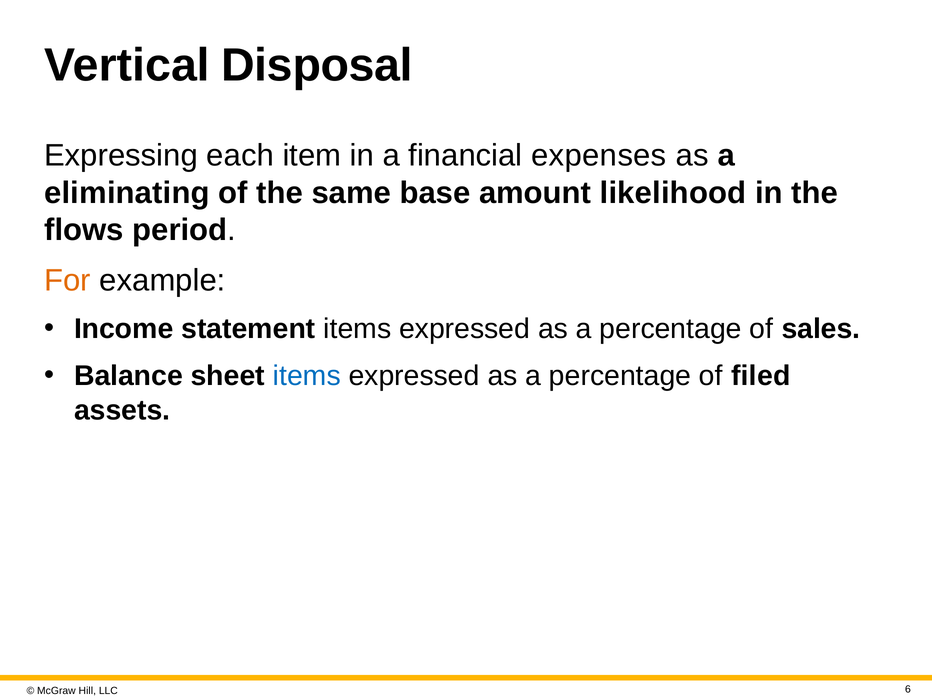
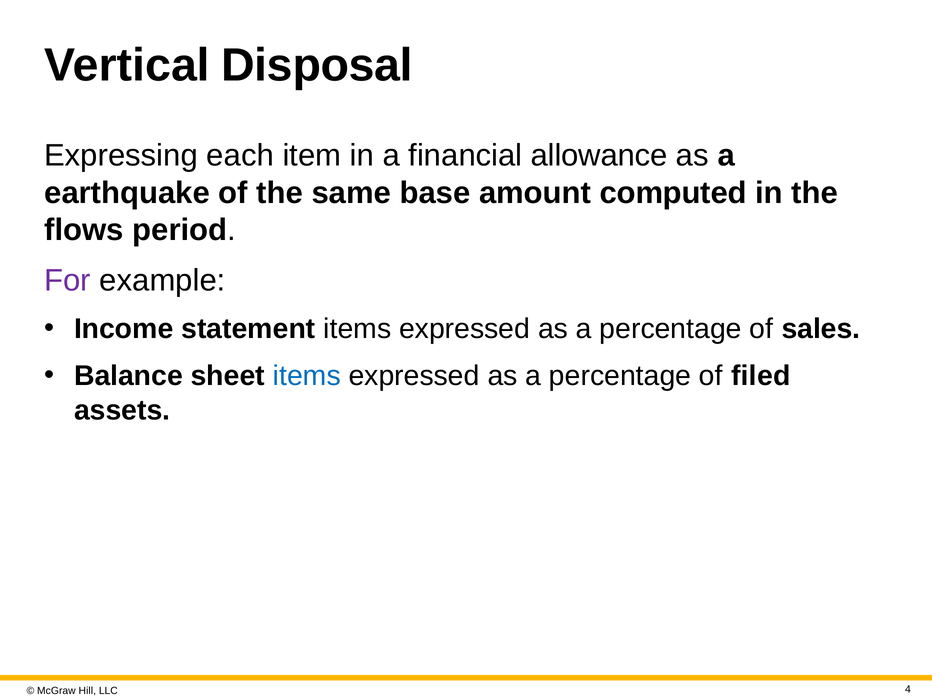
expenses: expenses -> allowance (599, 156)
eliminating: eliminating -> earthquake (127, 193)
likelihood: likelihood -> computed (673, 193)
For colour: orange -> purple (68, 280)
6: 6 -> 4 (908, 689)
